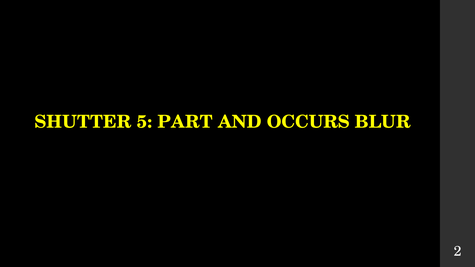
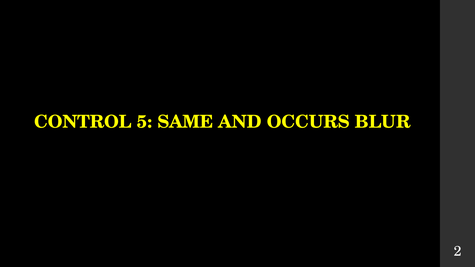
SHUTTER: SHUTTER -> CONTROL (83, 122)
PART: PART -> SAME (185, 122)
